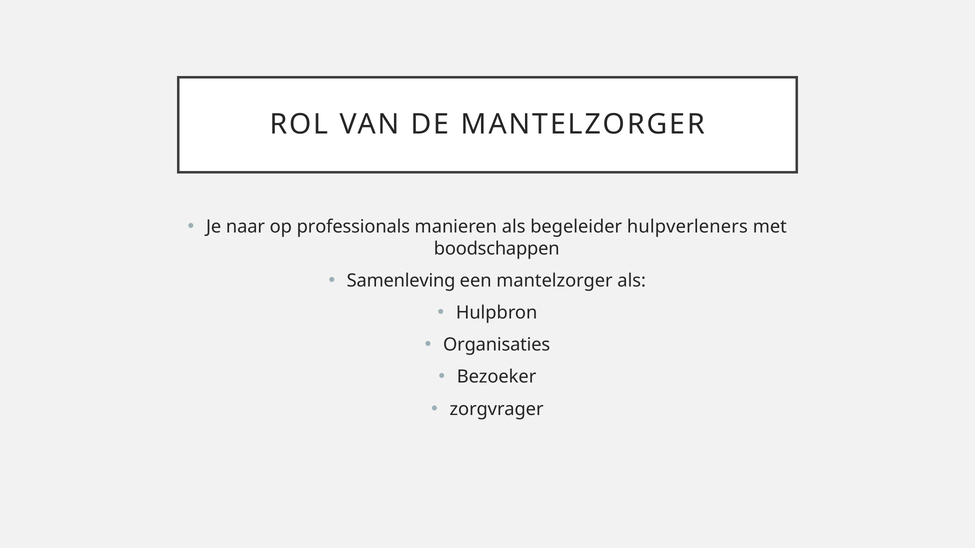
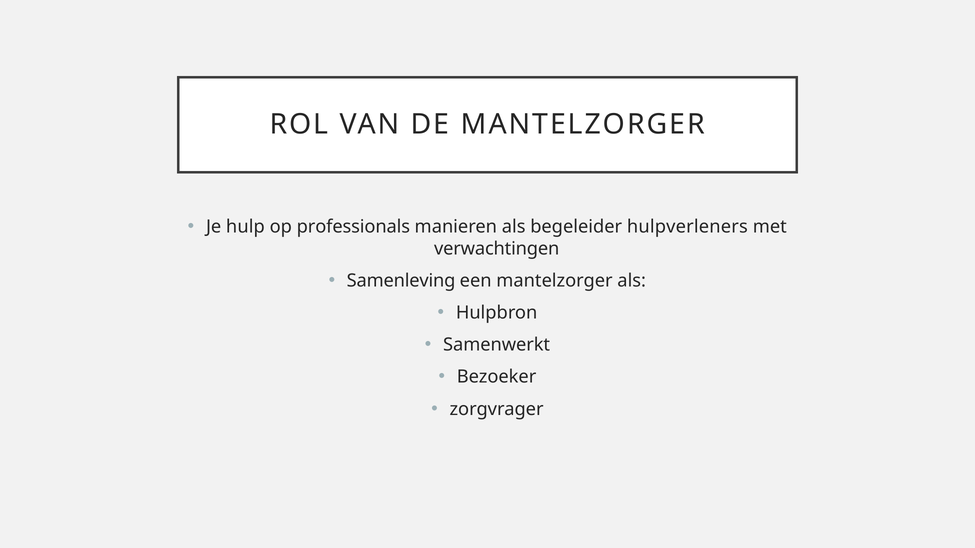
naar: naar -> hulp (245, 227)
boodschappen: boodschappen -> verwachtingen (497, 249)
Organisaties: Organisaties -> Samenwerkt (497, 345)
